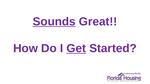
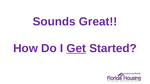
Sounds underline: present -> none (54, 22)
